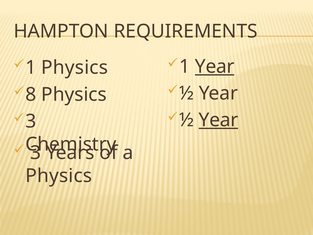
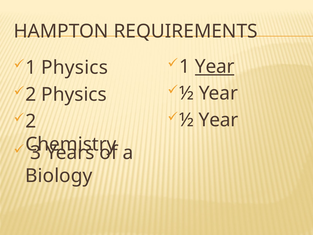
8: 8 -> 2 (31, 94)
Year underline: present -> none (219, 120)
3: 3 -> 2 (31, 121)
Physics: Physics -> Biology (59, 176)
